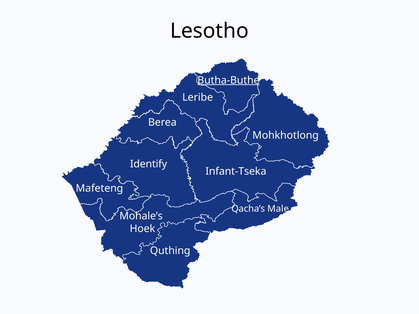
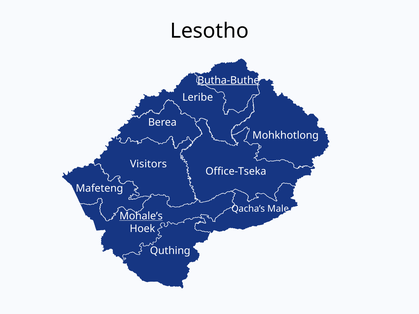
Identify: Identify -> Visitors (148, 164)
Infant-Tseka: Infant-Tseka -> Office-Tseka (236, 172)
Mohale’s underline: none -> present (141, 216)
